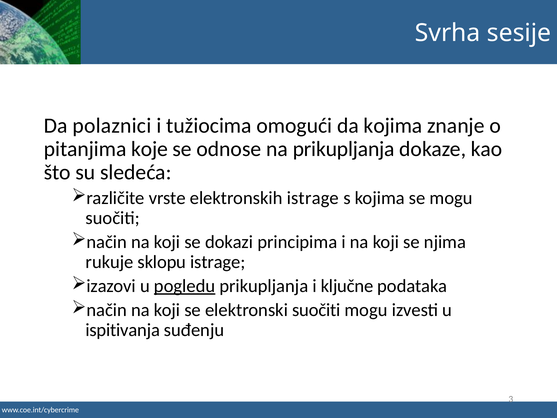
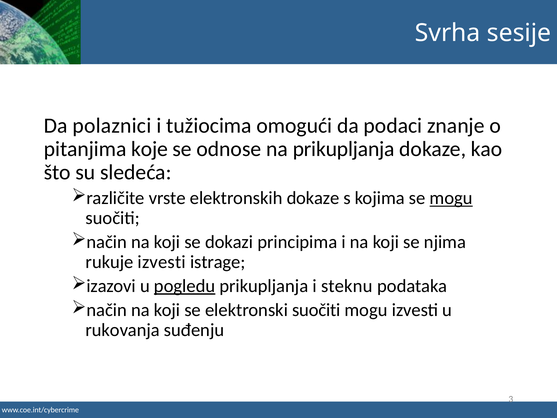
da kojima: kojima -> podaci (393, 126)
elektronskih istrage: istrage -> dokaze (313, 198)
mogu underline: none -> present (451, 198)
rukuje sklopu: sklopu -> izvesti (162, 262)
ključne: ključne -> steknu (347, 286)
ispitivanja: ispitivanja -> rukovanja (123, 330)
